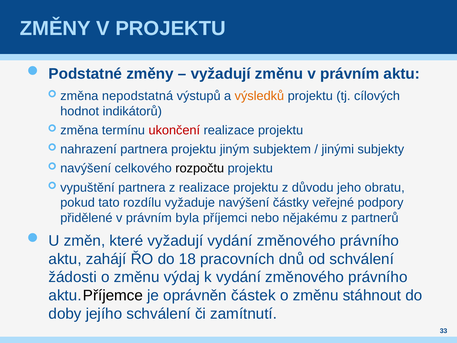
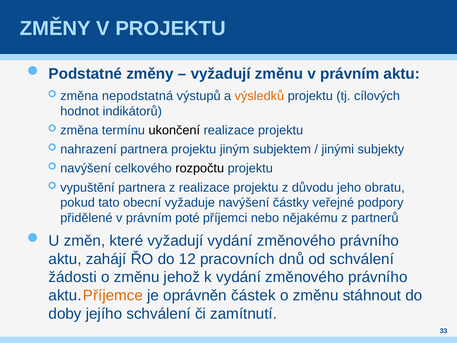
ukončení colour: red -> black (174, 130)
rozdílu: rozdílu -> obecní (142, 203)
byla: byla -> poté (187, 218)
18: 18 -> 12 (187, 259)
výdaj: výdaj -> jehož (182, 277)
Příjemce colour: black -> orange (113, 295)
